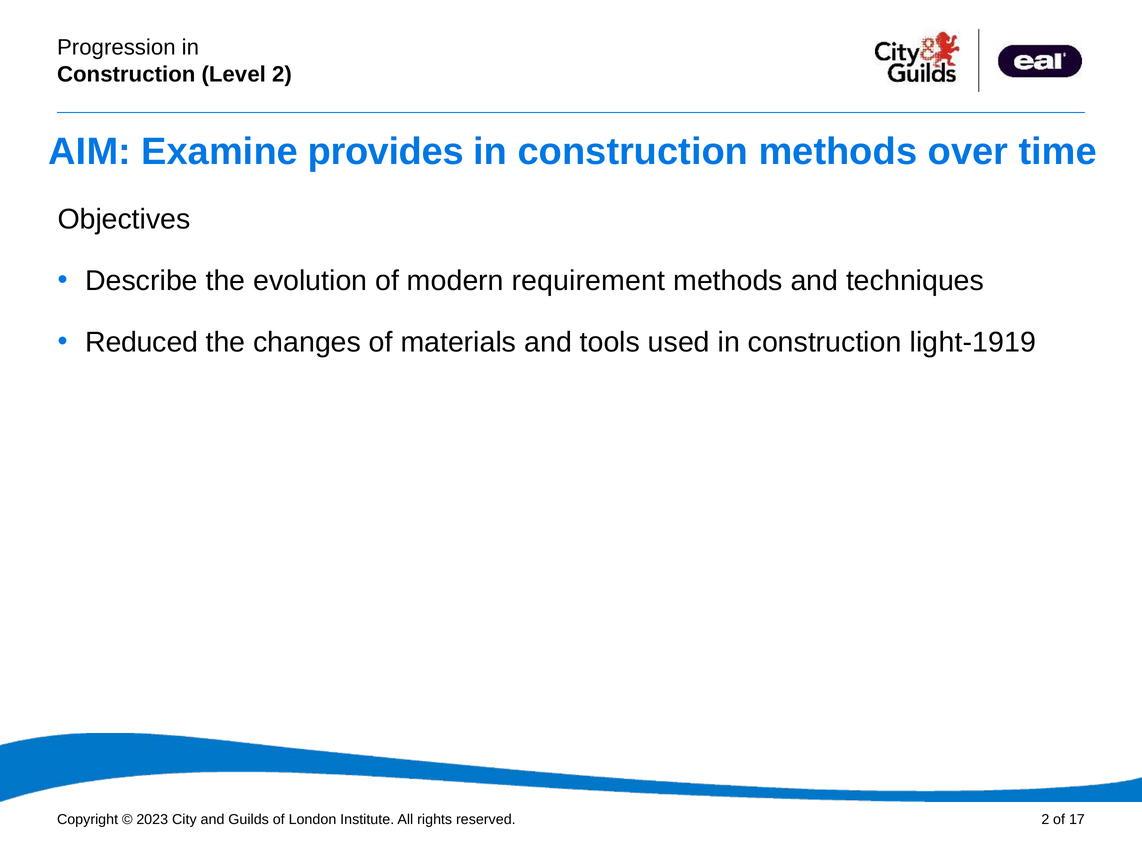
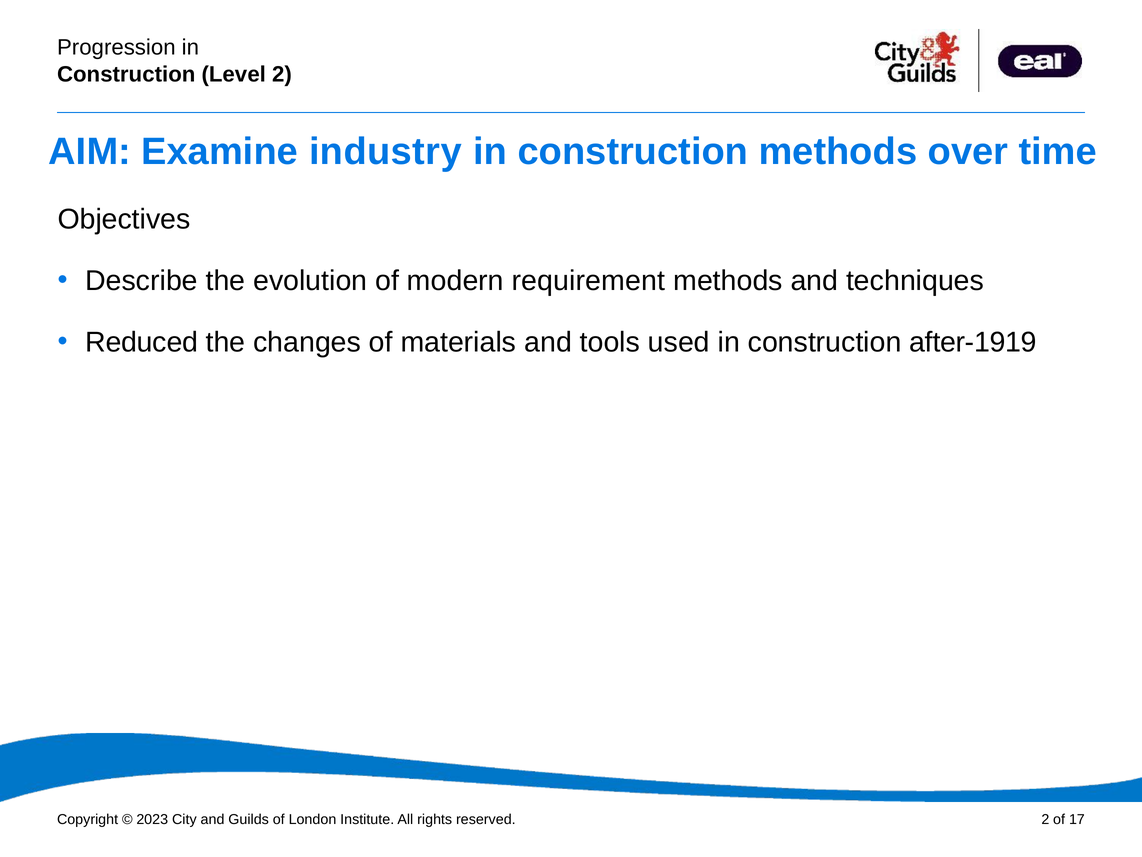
provides: provides -> industry (385, 151)
light-1919: light-1919 -> after-1919 (973, 342)
